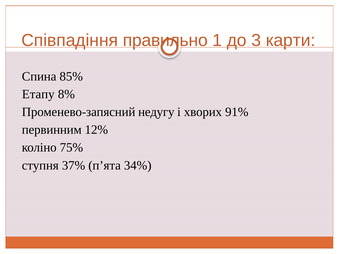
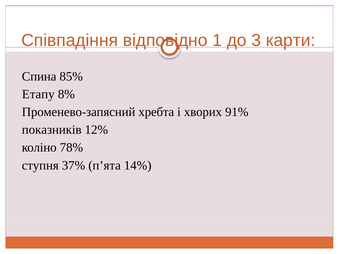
правильно: правильно -> відповідно (165, 40)
недугу: недугу -> хребта (156, 112)
первинним: первинним -> показників (52, 130)
75%: 75% -> 78% (71, 148)
34%: 34% -> 14% (138, 165)
